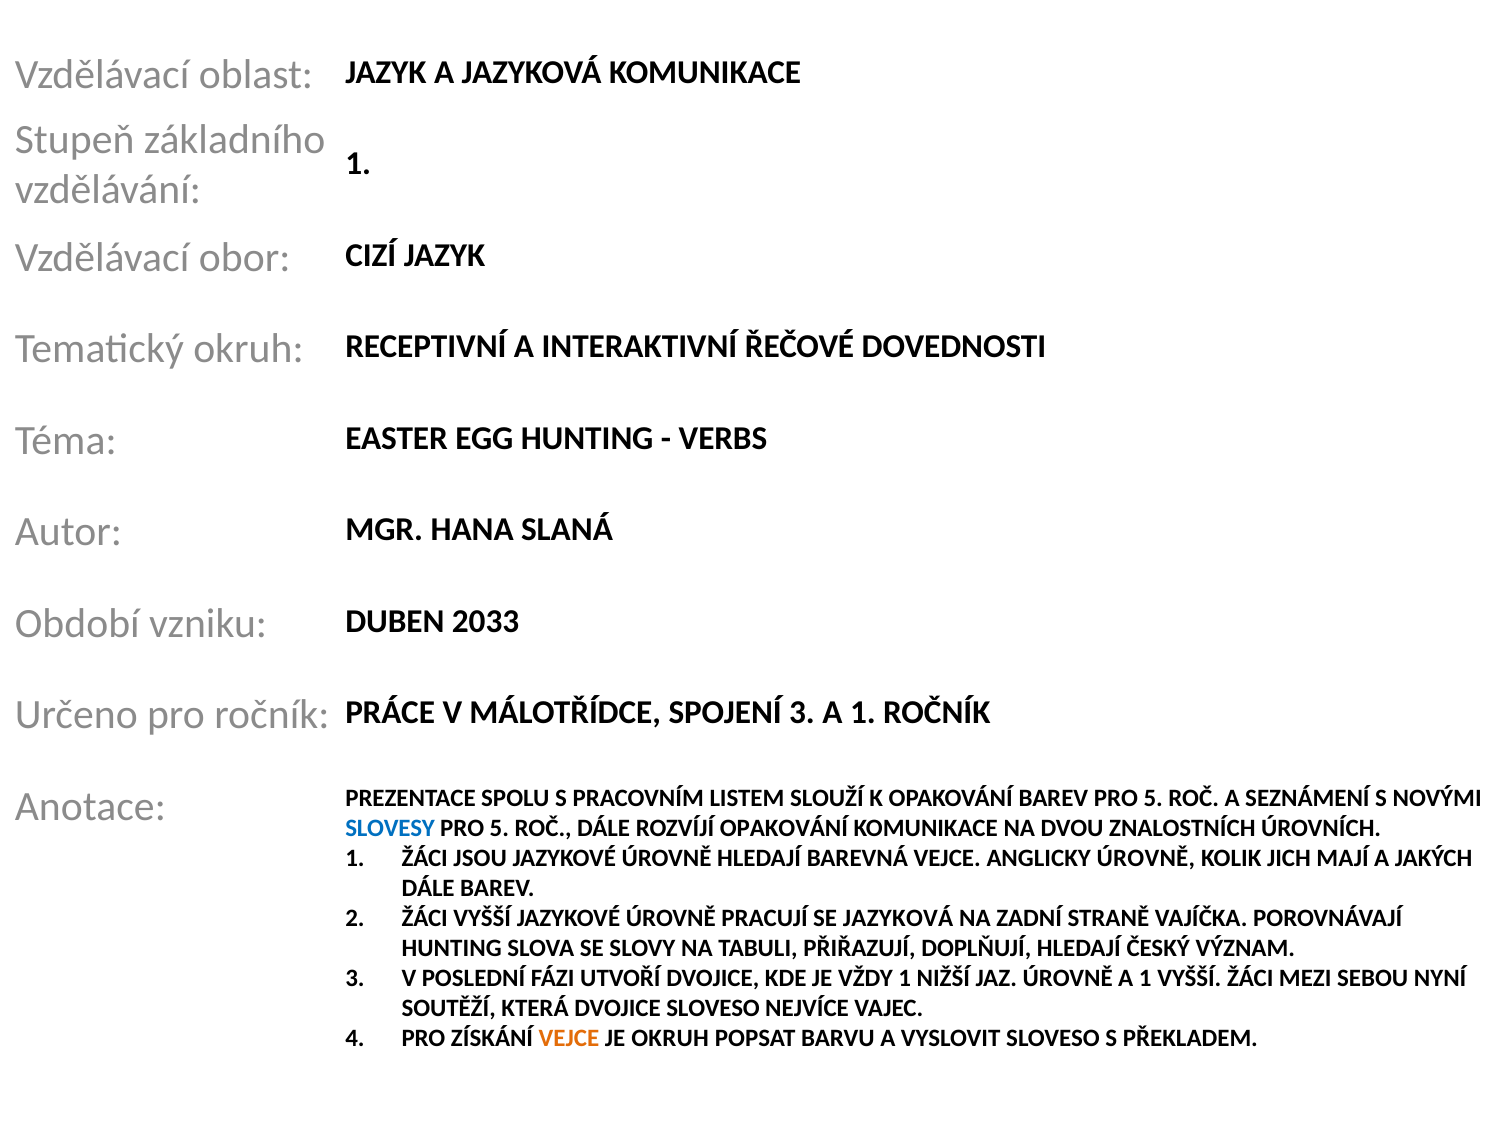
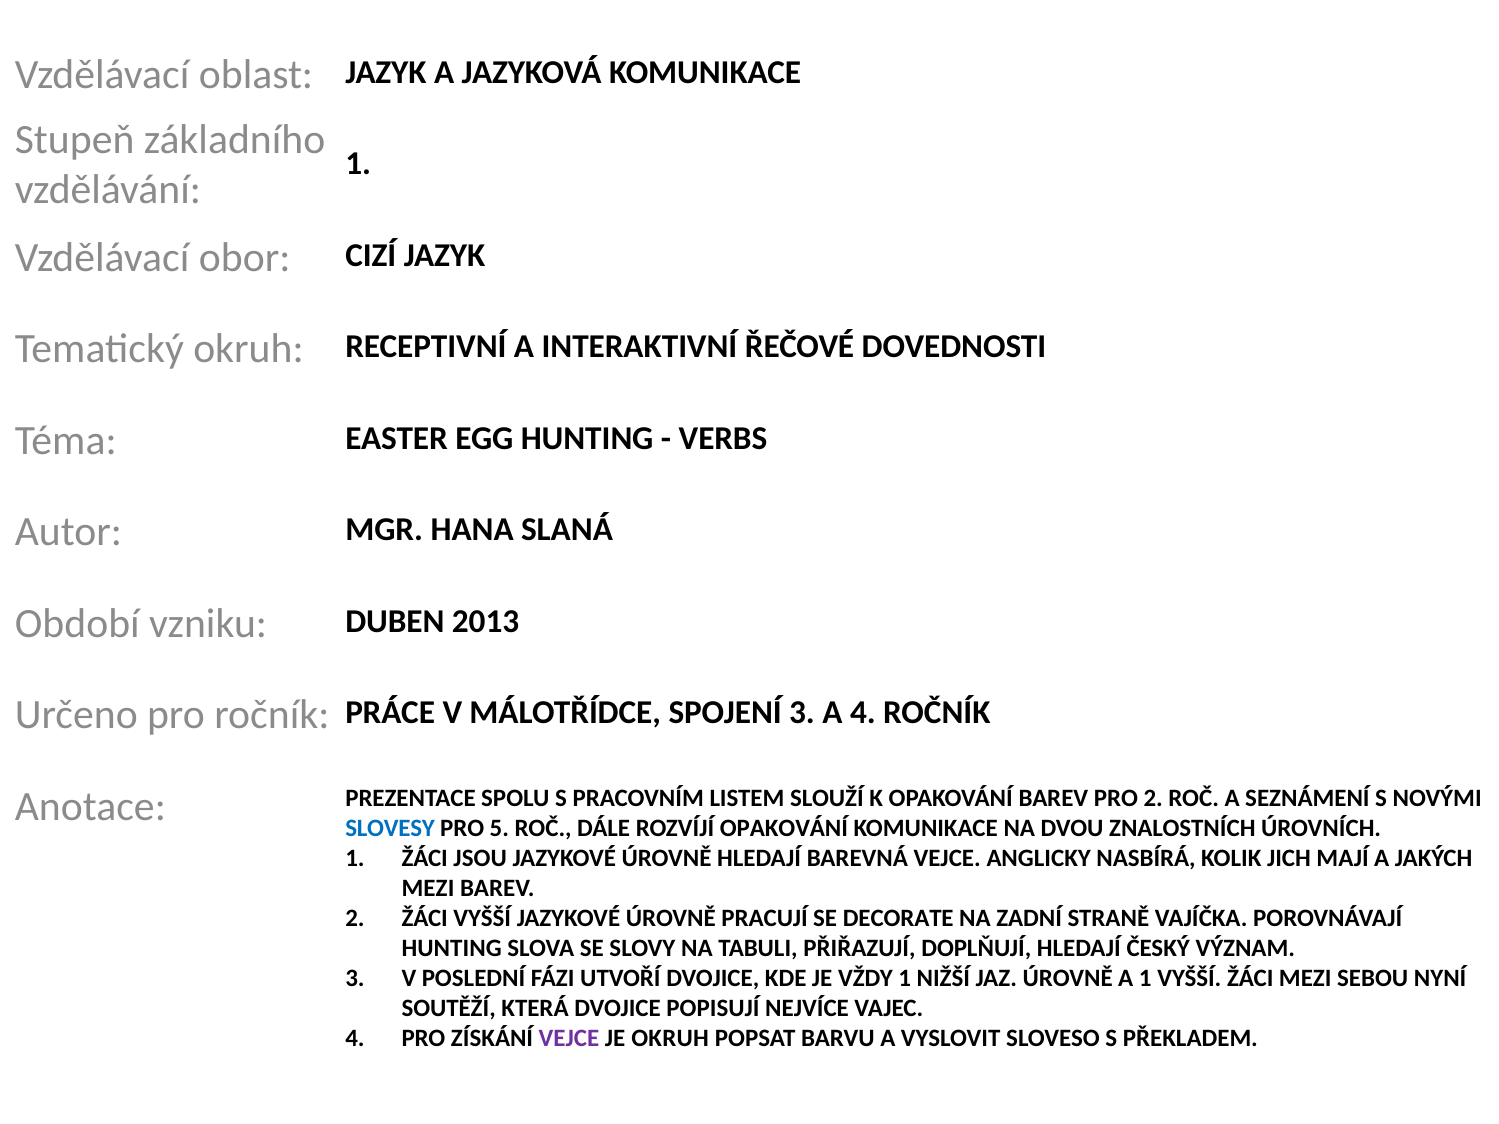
2033: 2033 -> 2013 (486, 621)
3 A 1: 1 -> 4 (863, 713)
BAREV PRO 5: 5 -> 2 (1153, 799)
ANGLICKY ÚROVNĚ: ÚROVNĚ -> NASBÍRÁ (1146, 859)
DÁLE: DÁLE -> MEZI (428, 889)
SE JAZYKOVÁ: JAZYKOVÁ -> DECORATE (898, 919)
DVOJICE SLOVESO: SLOVESO -> POPISUJÍ (713, 1009)
VEJCE colour: orange -> purple (569, 1039)
